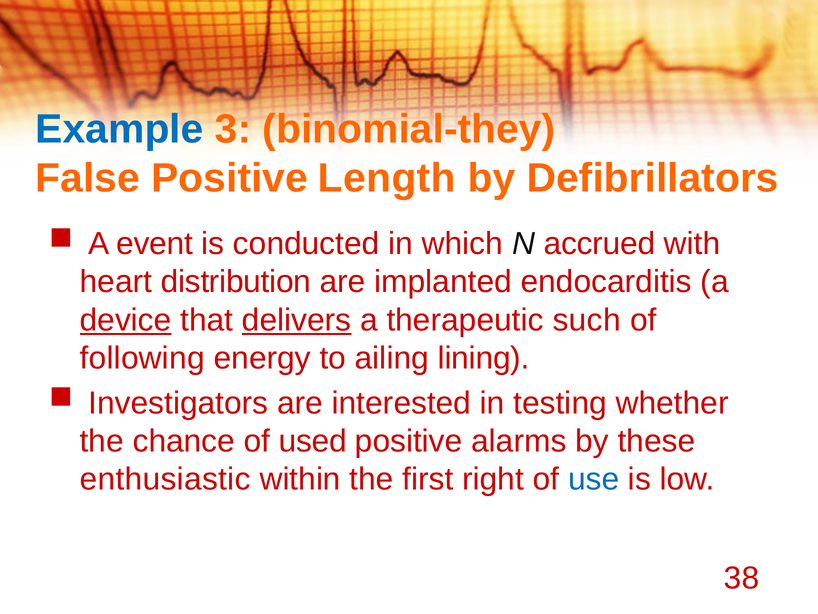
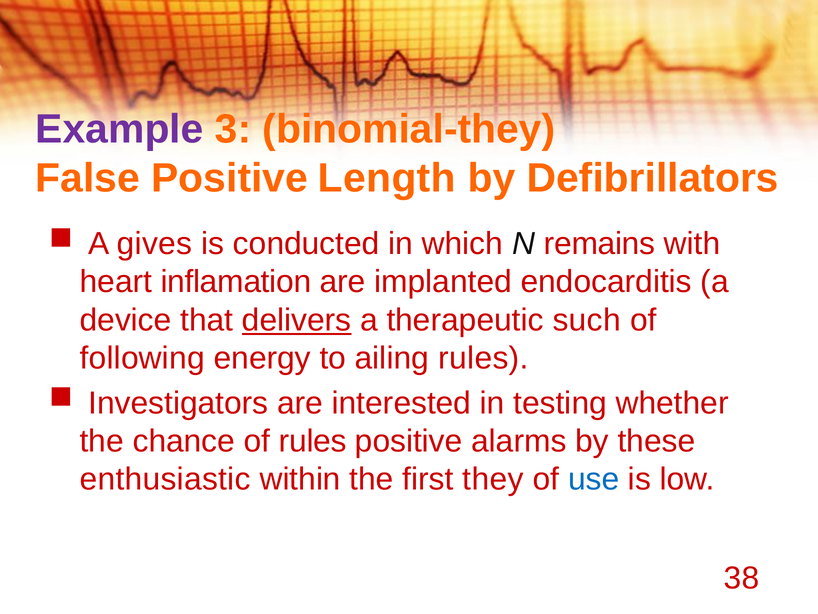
Example colour: blue -> purple (119, 129)
event: event -> gives (154, 244)
accrued: accrued -> remains (600, 244)
distribution: distribution -> inflamation (236, 282)
device underline: present -> none (126, 320)
ailing lining: lining -> rules (483, 358)
of used: used -> rules (313, 441)
right: right -> they (493, 479)
